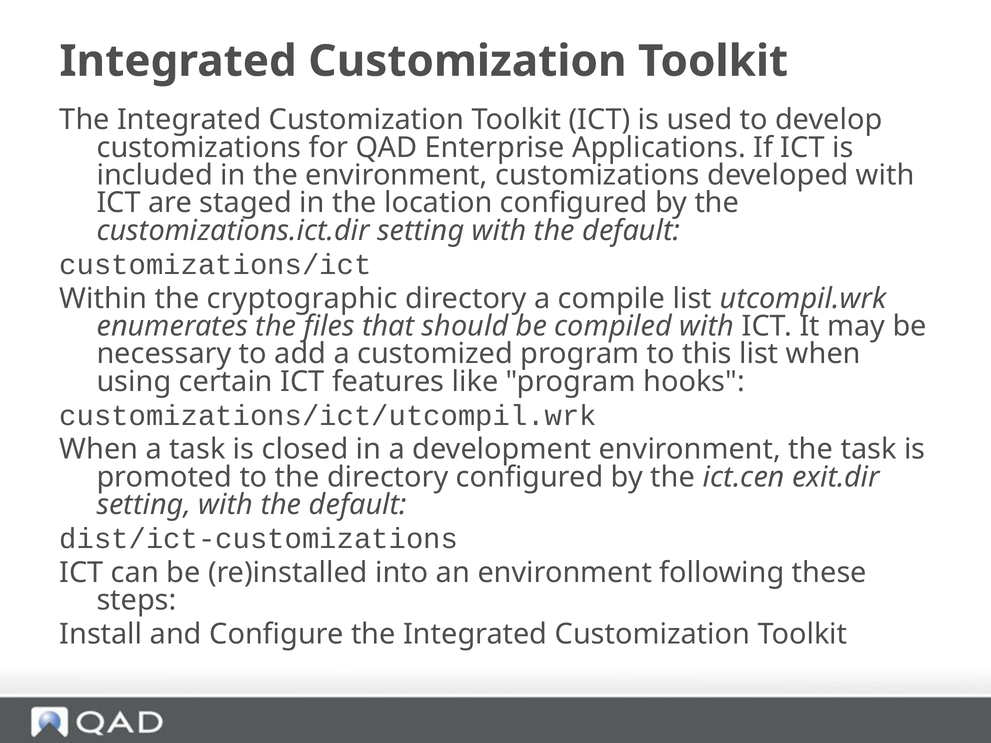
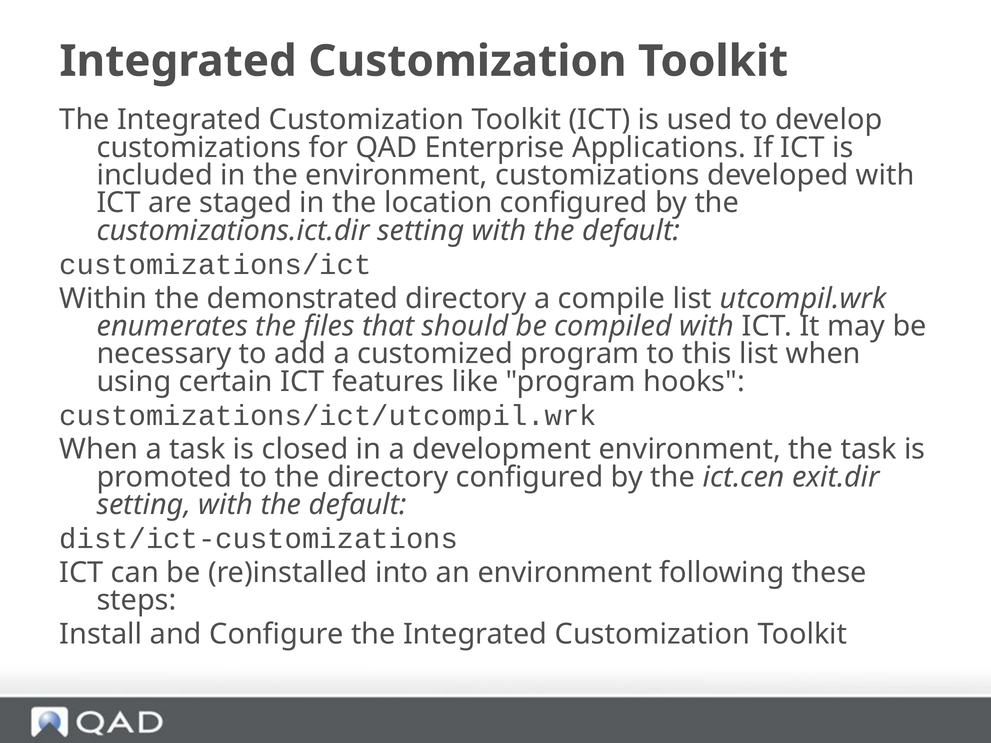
cryptographic: cryptographic -> demonstrated (302, 299)
